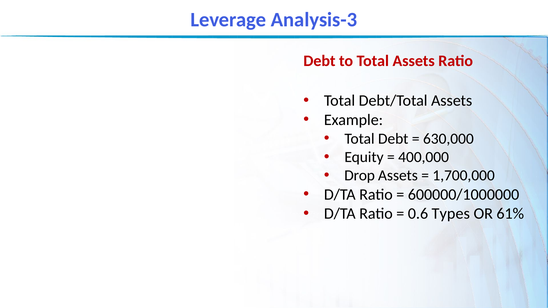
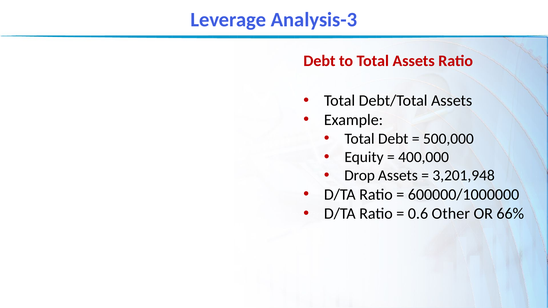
630,000: 630,000 -> 500,000 (448, 139)
1,700,000: 1,700,000 -> 3,201,948 (464, 176)
Types: Types -> Other (451, 214)
61%: 61% -> 66% (510, 214)
